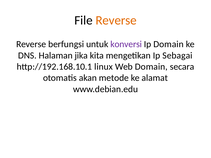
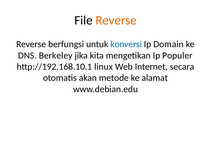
konversi colour: purple -> blue (126, 44)
Halaman: Halaman -> Berkeley (56, 56)
Sebagai: Sebagai -> Populer (177, 56)
Web Domain: Domain -> Internet (151, 67)
